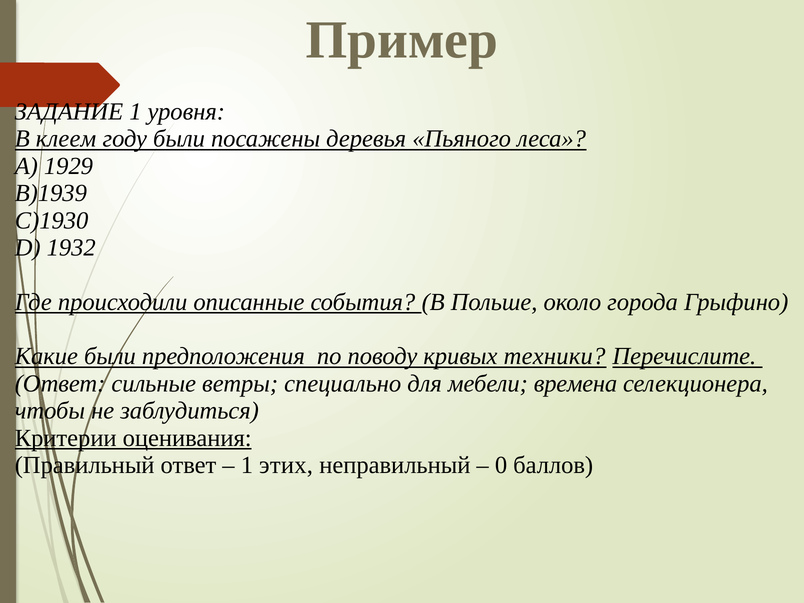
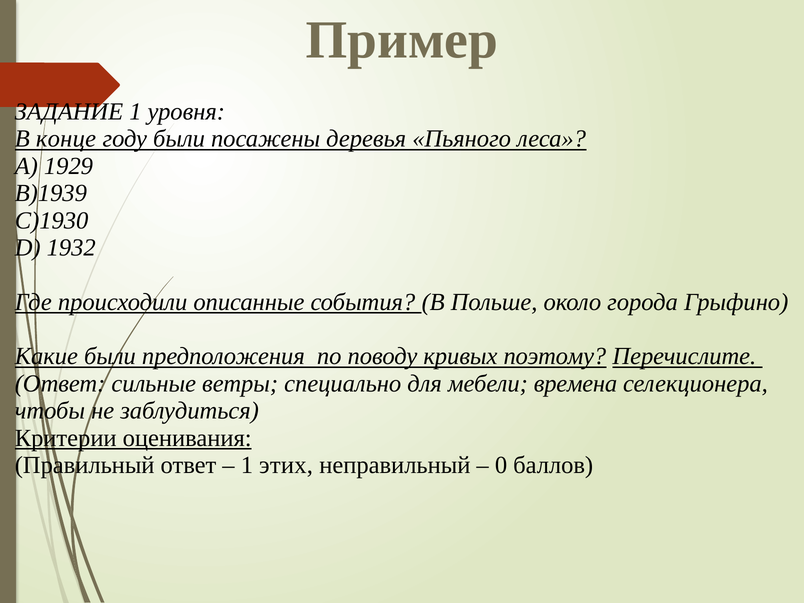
клеем: клеем -> конце (66, 139)
техники: техники -> поэтому (555, 356)
